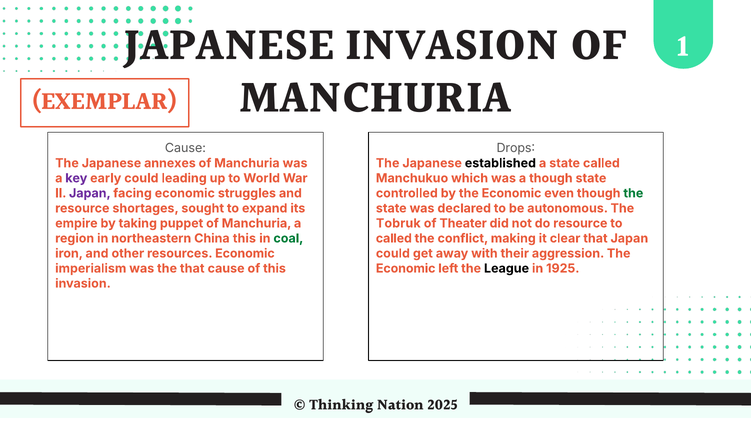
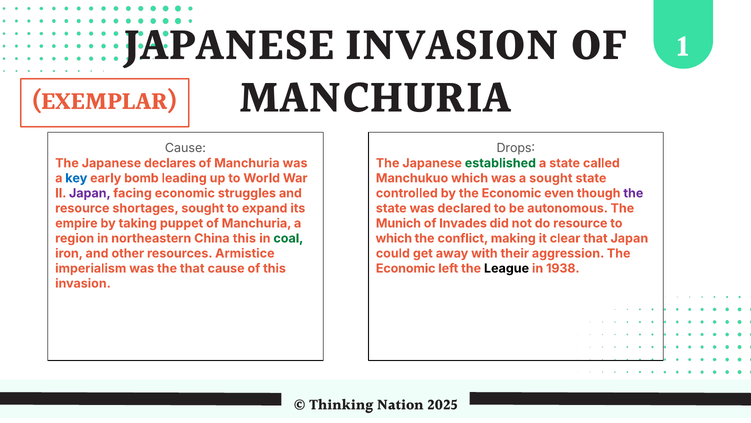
annexes: annexes -> declares (170, 163)
established colour: black -> green (500, 163)
key colour: purple -> blue (76, 178)
early could: could -> bomb (141, 178)
a though: though -> sought (551, 178)
the colour: green -> purple (633, 193)
Tobruk: Tobruk -> Munich (398, 223)
Theater: Theater -> Invades (463, 223)
called: called -> which (394, 238)
resources Economic: Economic -> Armistice (245, 253)
1925: 1925 -> 1938 (563, 268)
